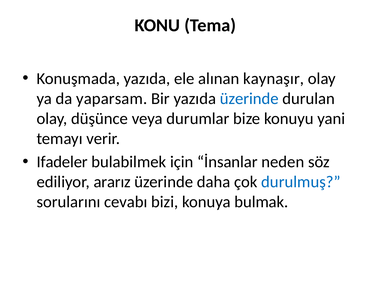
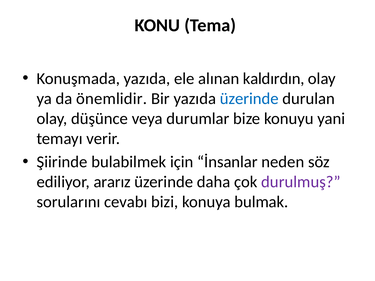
kaynaşır: kaynaşır -> kaldırdın (274, 79)
yaparsam: yaparsam -> önemlidir (112, 99)
Ifadeler: Ifadeler -> Şiirinde (62, 162)
durulmuş colour: blue -> purple (301, 182)
